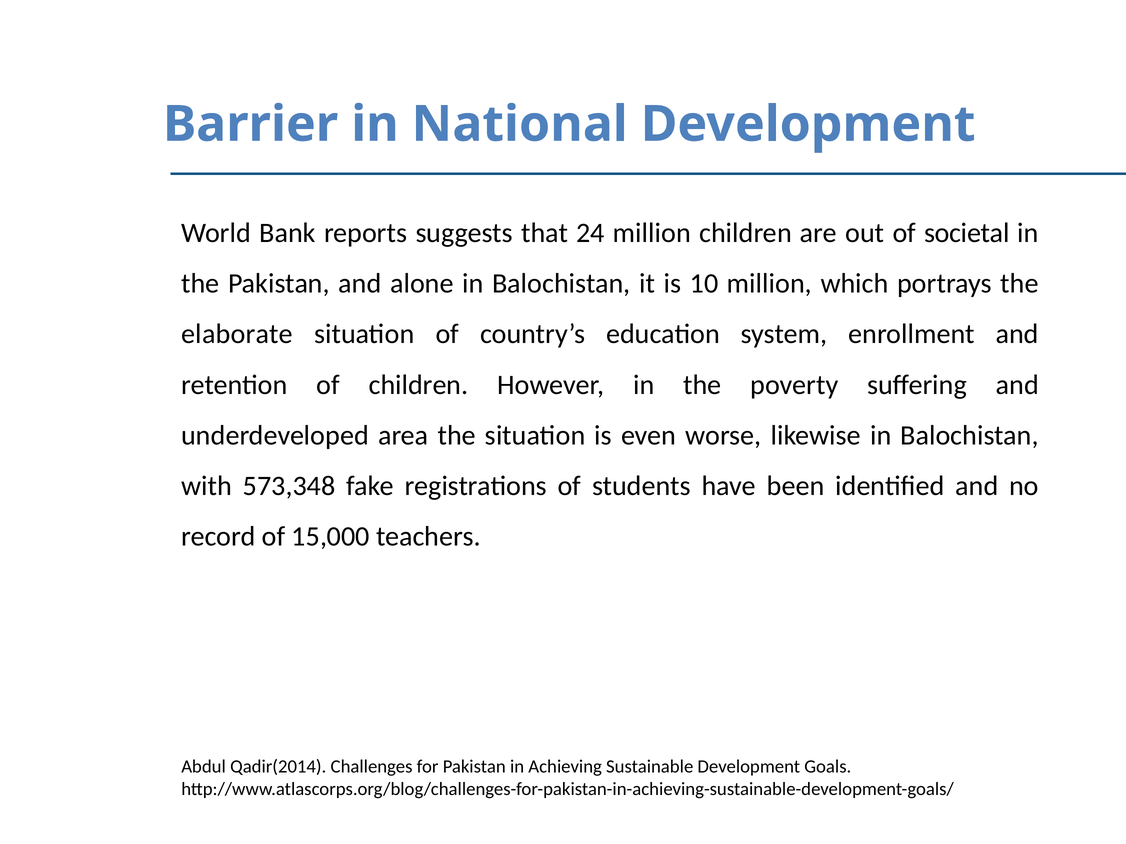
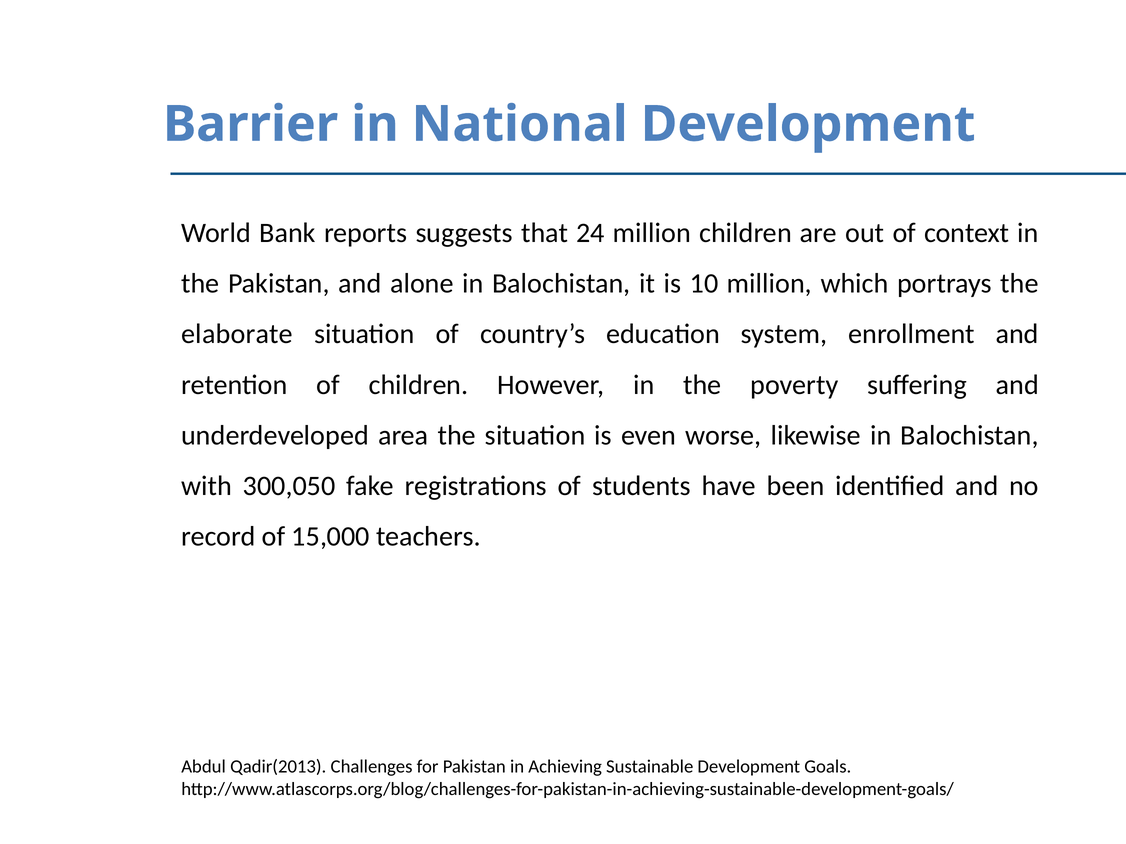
societal: societal -> context (967, 233)
573,348: 573,348 -> 300,050 (289, 486)
Qadir(2014: Qadir(2014 -> Qadir(2013 (278, 767)
